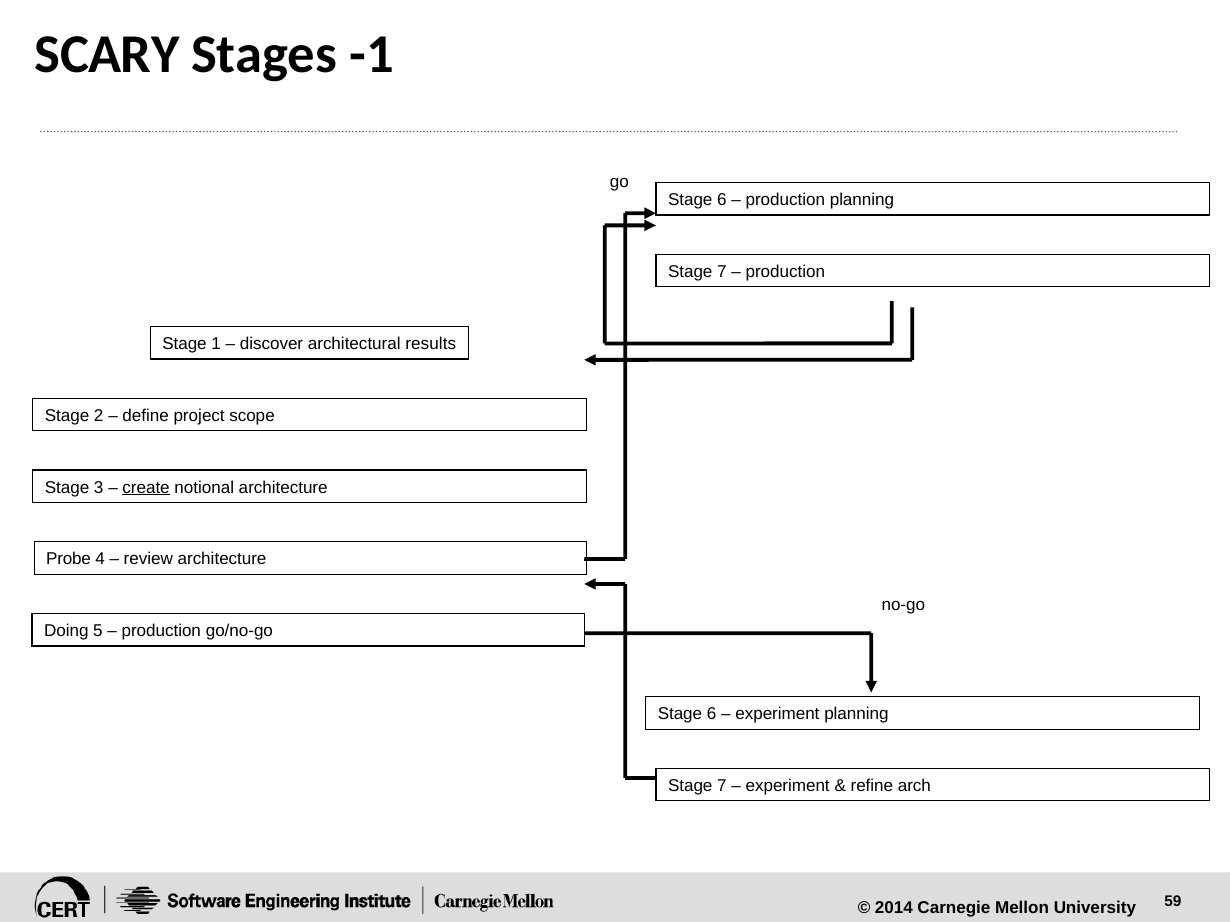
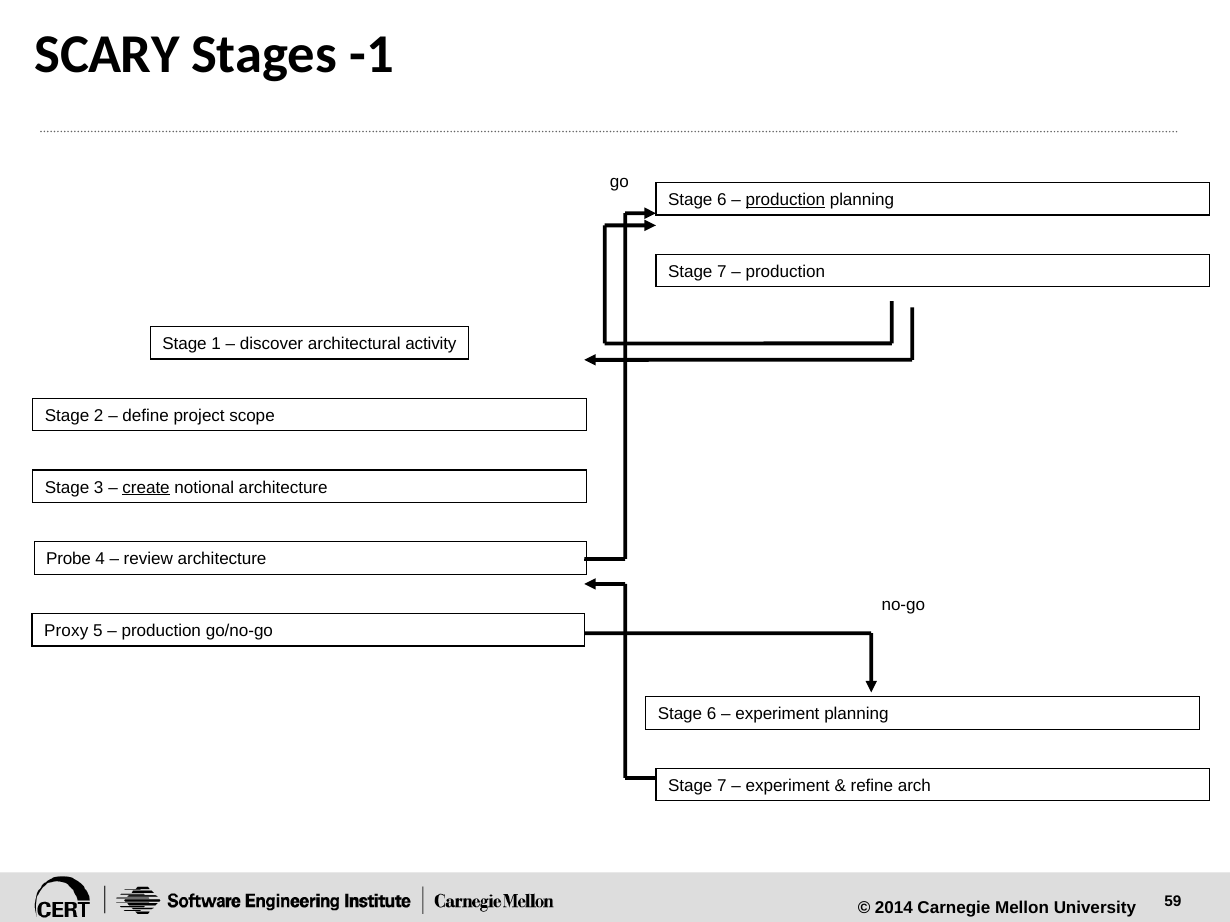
production underline: none -> present (785, 200)
results: results -> activity (431, 344)
Doing: Doing -> Proxy (66, 631)
